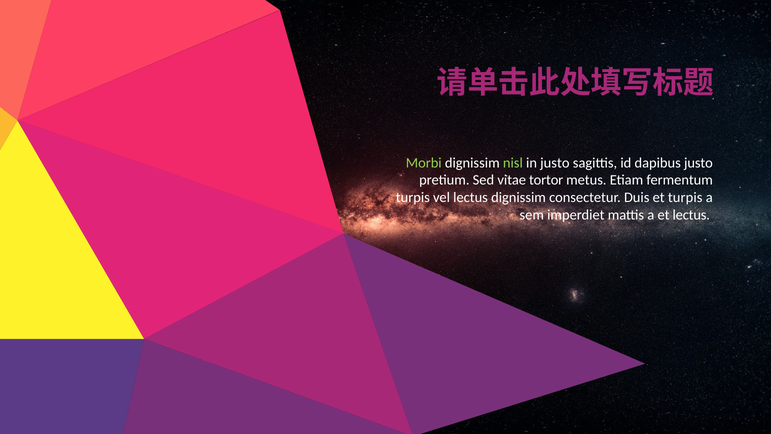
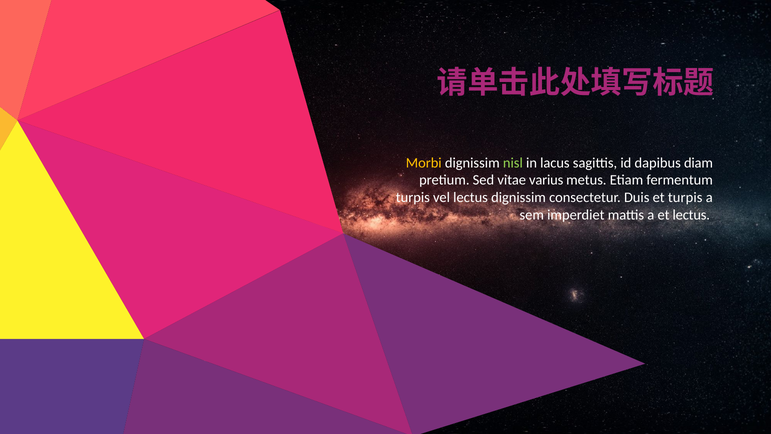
Morbi colour: light green -> yellow (424, 163)
in justo: justo -> lacus (555, 163)
dapibus justo: justo -> diam (698, 163)
tortor: tortor -> varius (546, 180)
